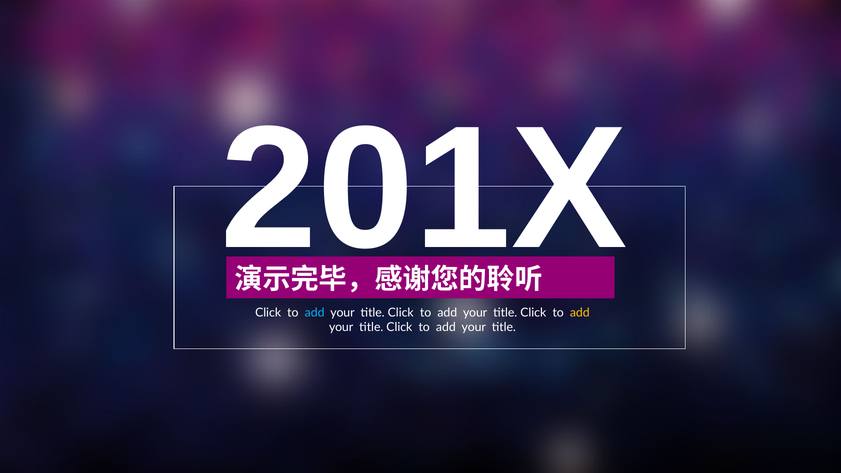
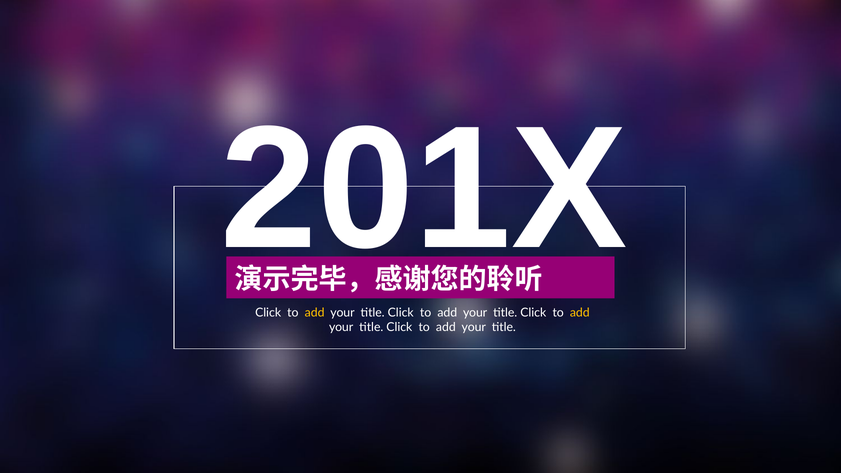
add colour: light blue -> yellow (315, 313)
